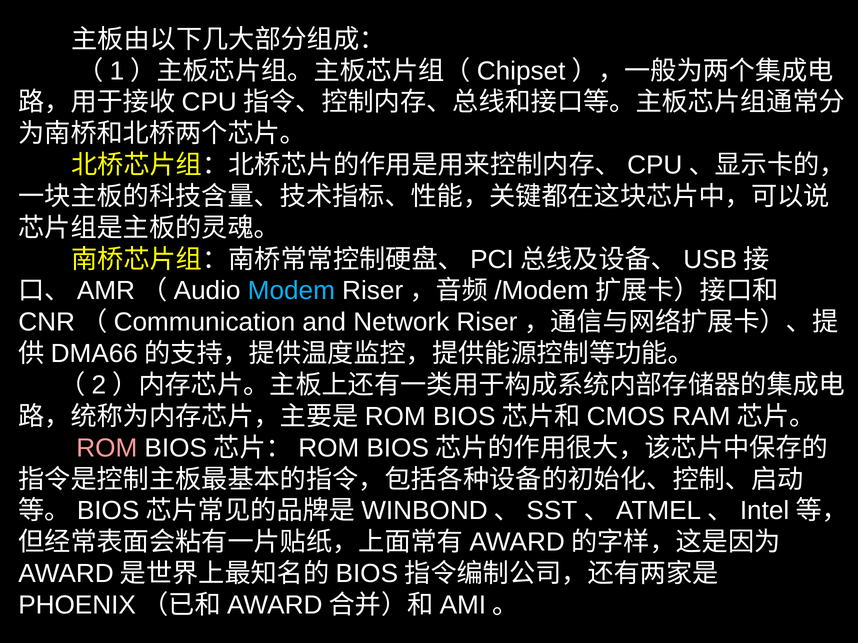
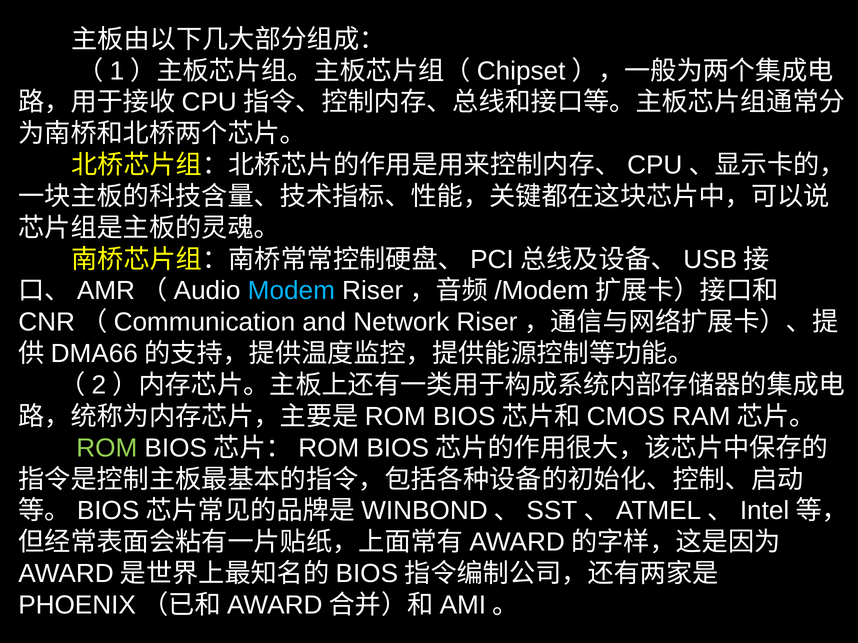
ROM colour: pink -> light green (107, 448)
